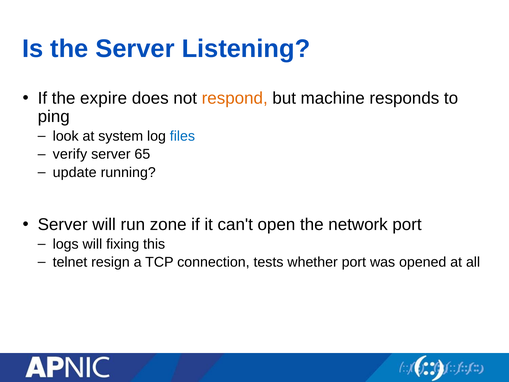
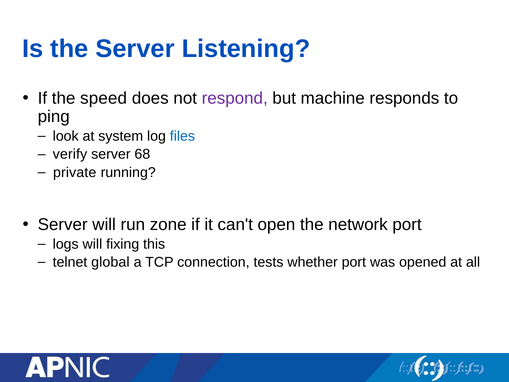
expire: expire -> speed (104, 98)
respond colour: orange -> purple (235, 98)
65: 65 -> 68 (142, 154)
update: update -> private (75, 172)
resign: resign -> global (110, 262)
